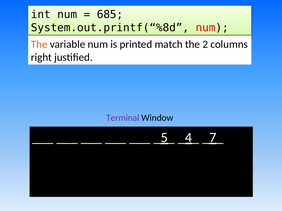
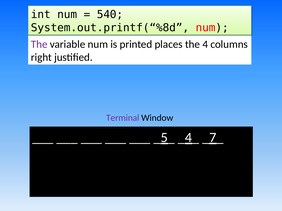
685: 685 -> 540 (110, 15)
The colour: orange -> purple (39, 44)
match: match -> places (169, 44)
2: 2 -> 4 (205, 44)
